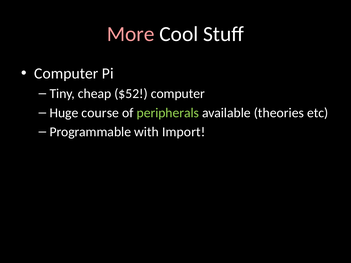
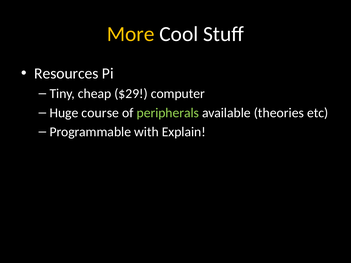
More colour: pink -> yellow (131, 34)
Computer: Computer -> Resources (66, 74)
$52: $52 -> $29 (131, 94)
Import: Import -> Explain (184, 132)
